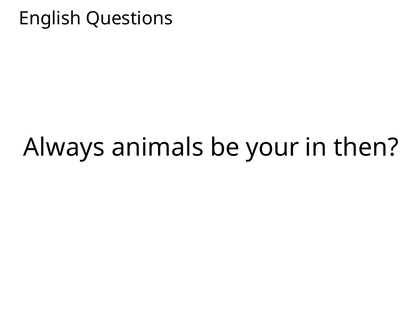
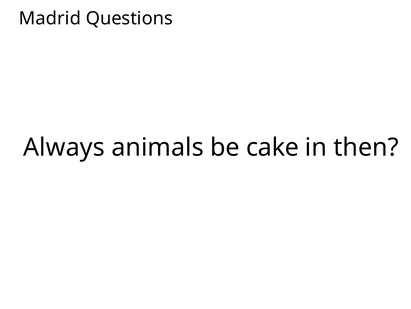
English: English -> Madrid (50, 18)
your: your -> cake (273, 147)
